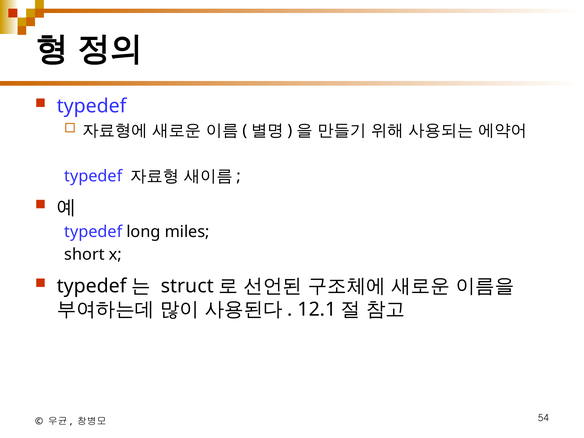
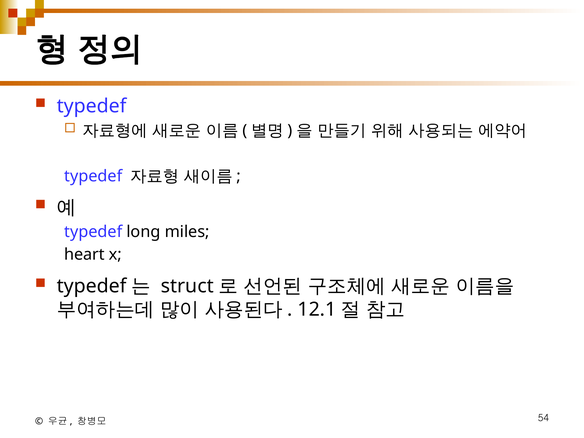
short: short -> heart (85, 255)
